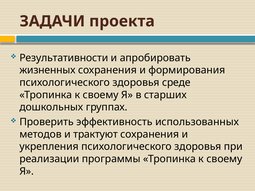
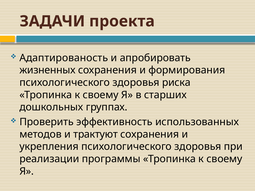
Результативности: Результативности -> Адаптированость (64, 58)
среде: среде -> риска (176, 83)
